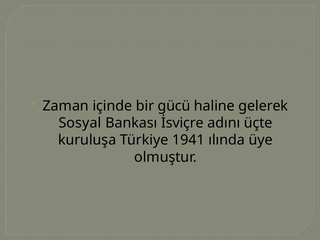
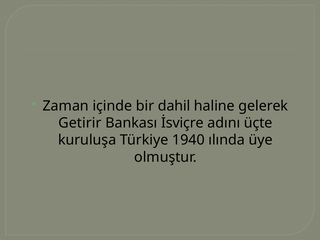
gücü: gücü -> dahil (174, 106)
Sosyal: Sosyal -> Getirir (80, 123)
1941: 1941 -> 1940 (188, 140)
